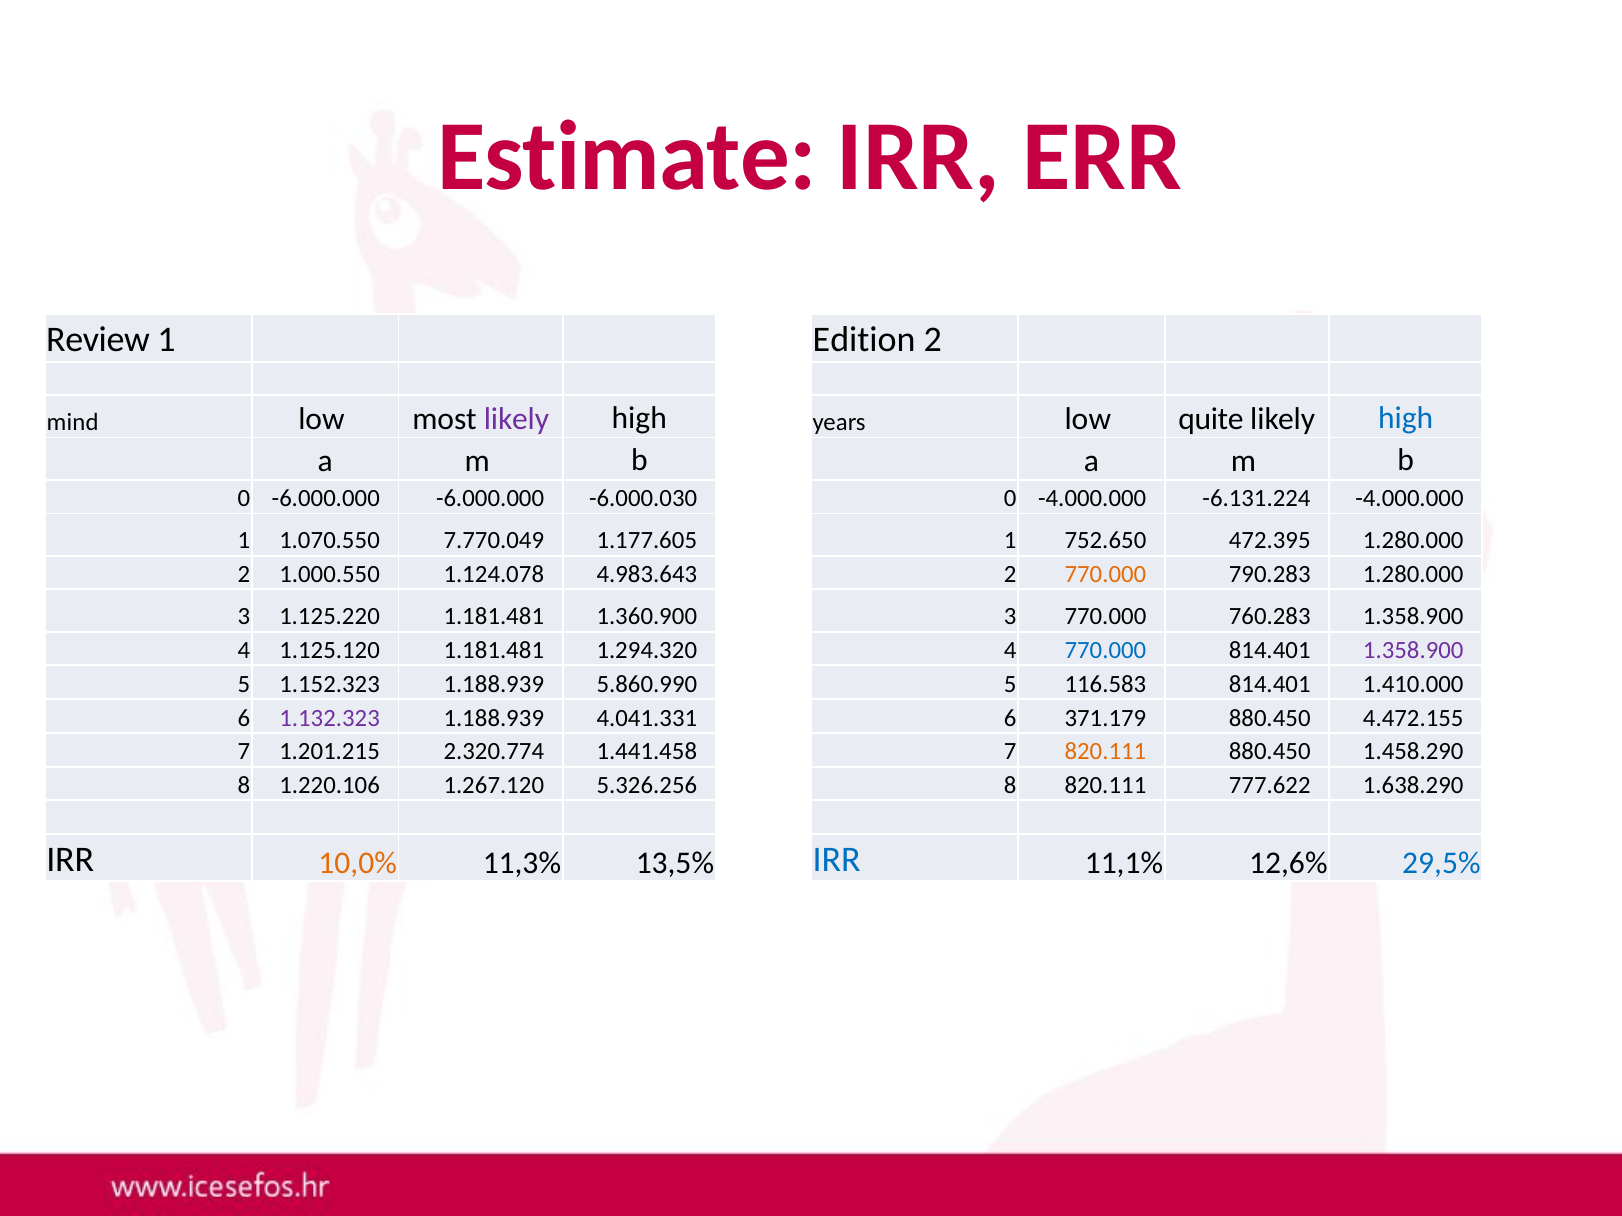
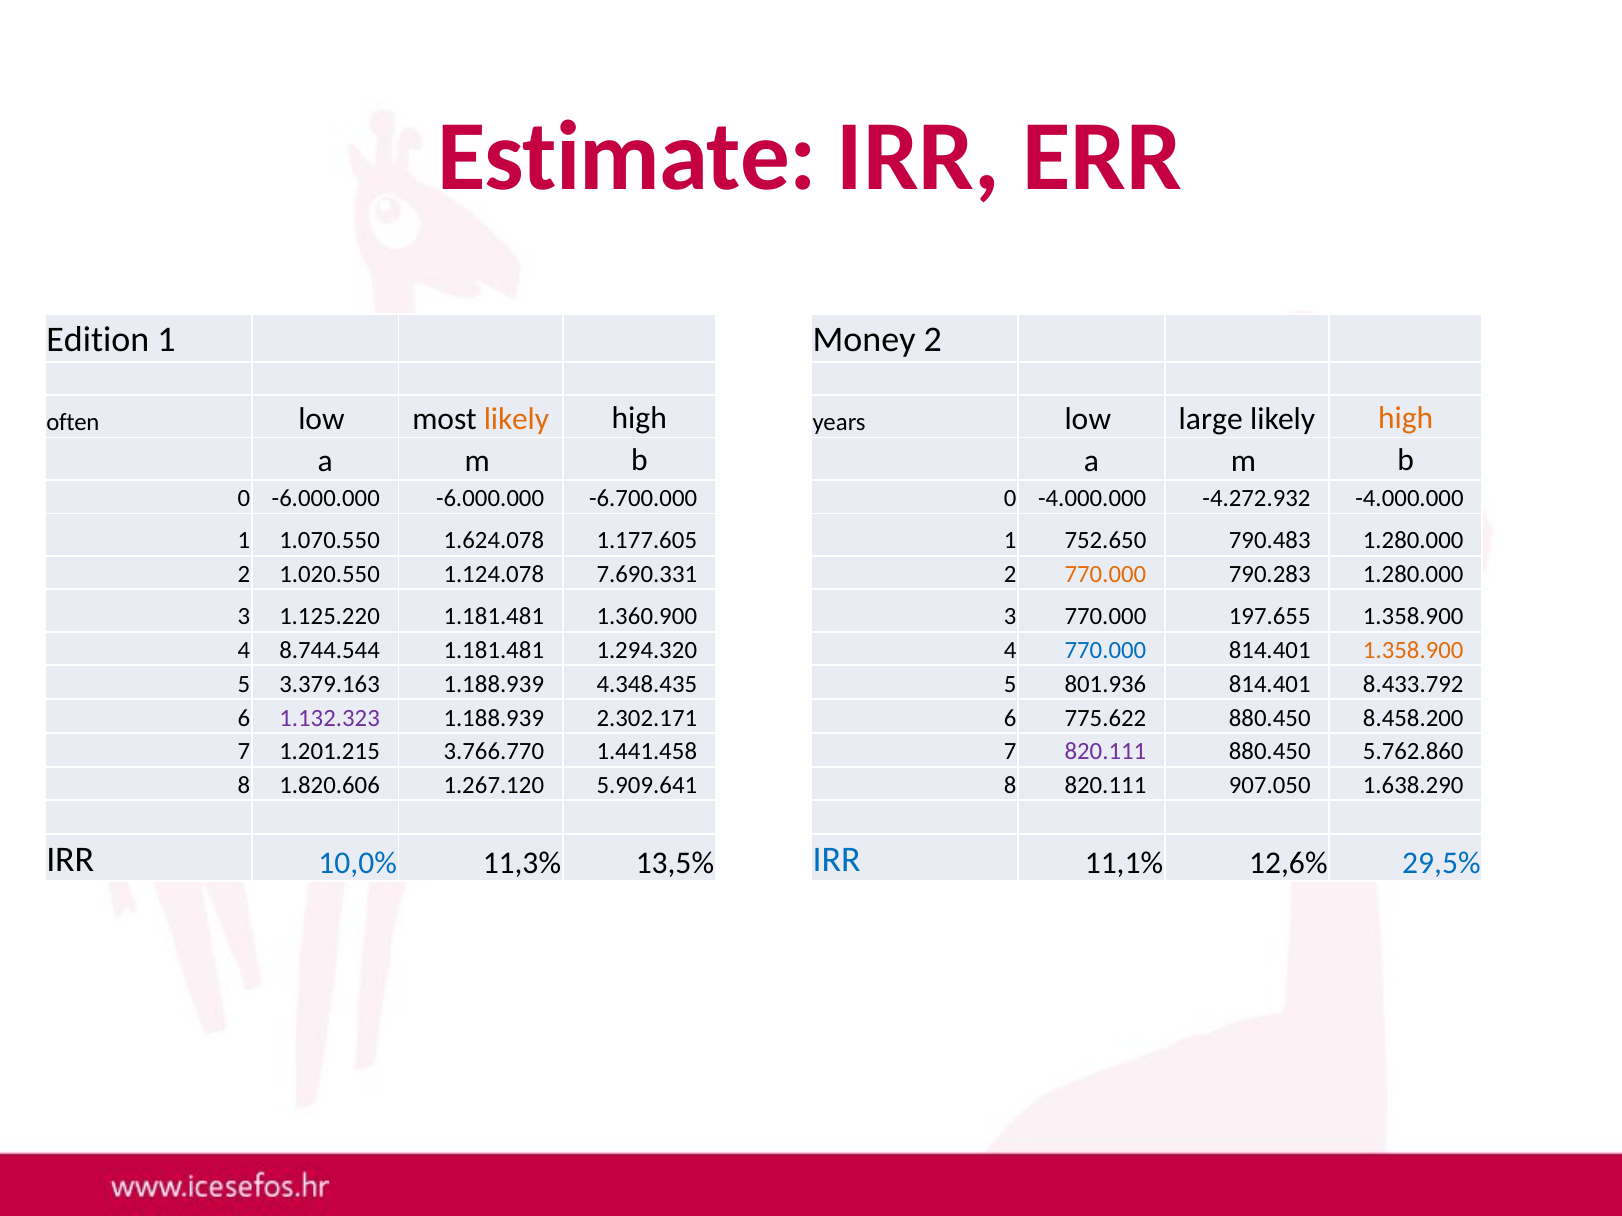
Review: Review -> Edition (98, 340)
Edition: Edition -> Money (864, 340)
mind: mind -> often (73, 423)
likely colour: purple -> orange (516, 419)
quite: quite -> large (1211, 419)
high colour: blue -> orange (1406, 418)
-6.000.030: -6.000.030 -> -6.700.000 (643, 499)
-6.131.224: -6.131.224 -> -4.272.932 (1256, 499)
7.770.049: 7.770.049 -> 1.624.078 (494, 541)
472.395: 472.395 -> 790.483 (1270, 541)
1.000.550: 1.000.550 -> 1.020.550 (330, 575)
4.983.643: 4.983.643 -> 7.690.331 (647, 575)
760.283: 760.283 -> 197.655 (1270, 617)
1.125.120: 1.125.120 -> 8.744.544 (330, 651)
1.358.900 colour: purple -> orange (1413, 651)
1.152.323: 1.152.323 -> 3.379.163 (330, 684)
5.860.990: 5.860.990 -> 4.348.435 (647, 684)
116.583: 116.583 -> 801.936 (1105, 684)
1.410.000: 1.410.000 -> 8.433.792 (1413, 684)
4.041.331: 4.041.331 -> 2.302.171 (647, 718)
371.179: 371.179 -> 775.622 (1105, 718)
4.472.155: 4.472.155 -> 8.458.200 (1413, 718)
2.320.774: 2.320.774 -> 3.766.770 (494, 752)
820.111 colour: orange -> purple (1105, 752)
1.458.290: 1.458.290 -> 5.762.860 (1413, 752)
1.220.106: 1.220.106 -> 1.820.606 (330, 786)
5.326.256: 5.326.256 -> 5.909.641 (647, 786)
777.622: 777.622 -> 907.050 (1270, 786)
10,0% colour: orange -> blue (358, 863)
